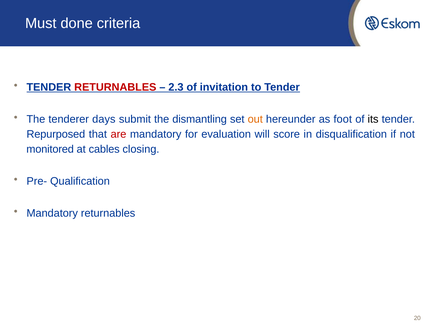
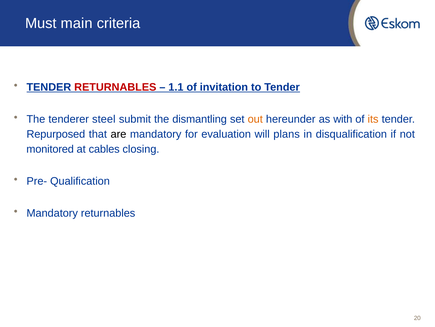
done: done -> main (77, 23)
2.3: 2.3 -> 1.1 (176, 87)
days: days -> steel (104, 119)
foot: foot -> with (343, 119)
its colour: black -> orange (373, 119)
are colour: red -> black (118, 134)
score: score -> plans (287, 134)
